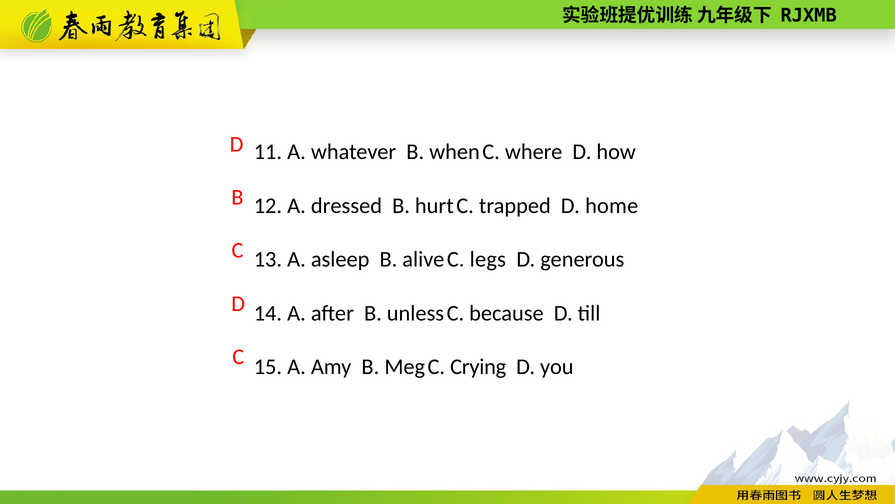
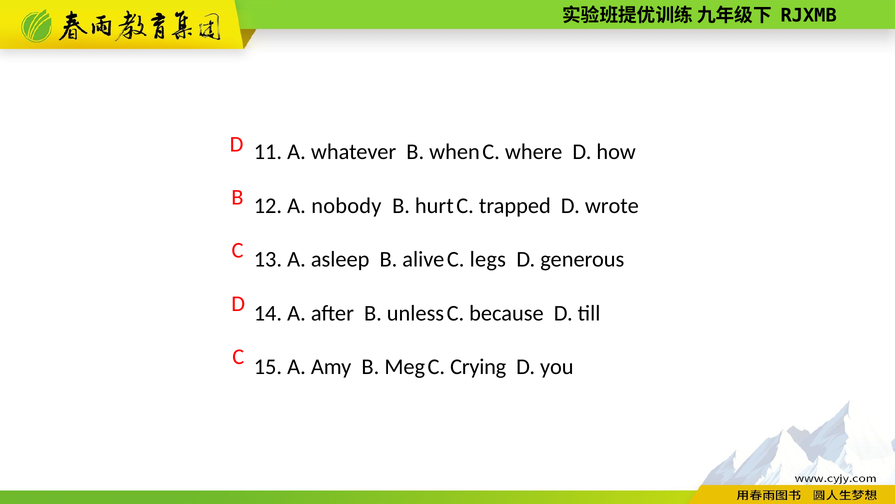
dressed: dressed -> nobody (346, 206)
home: home -> wrote (612, 206)
